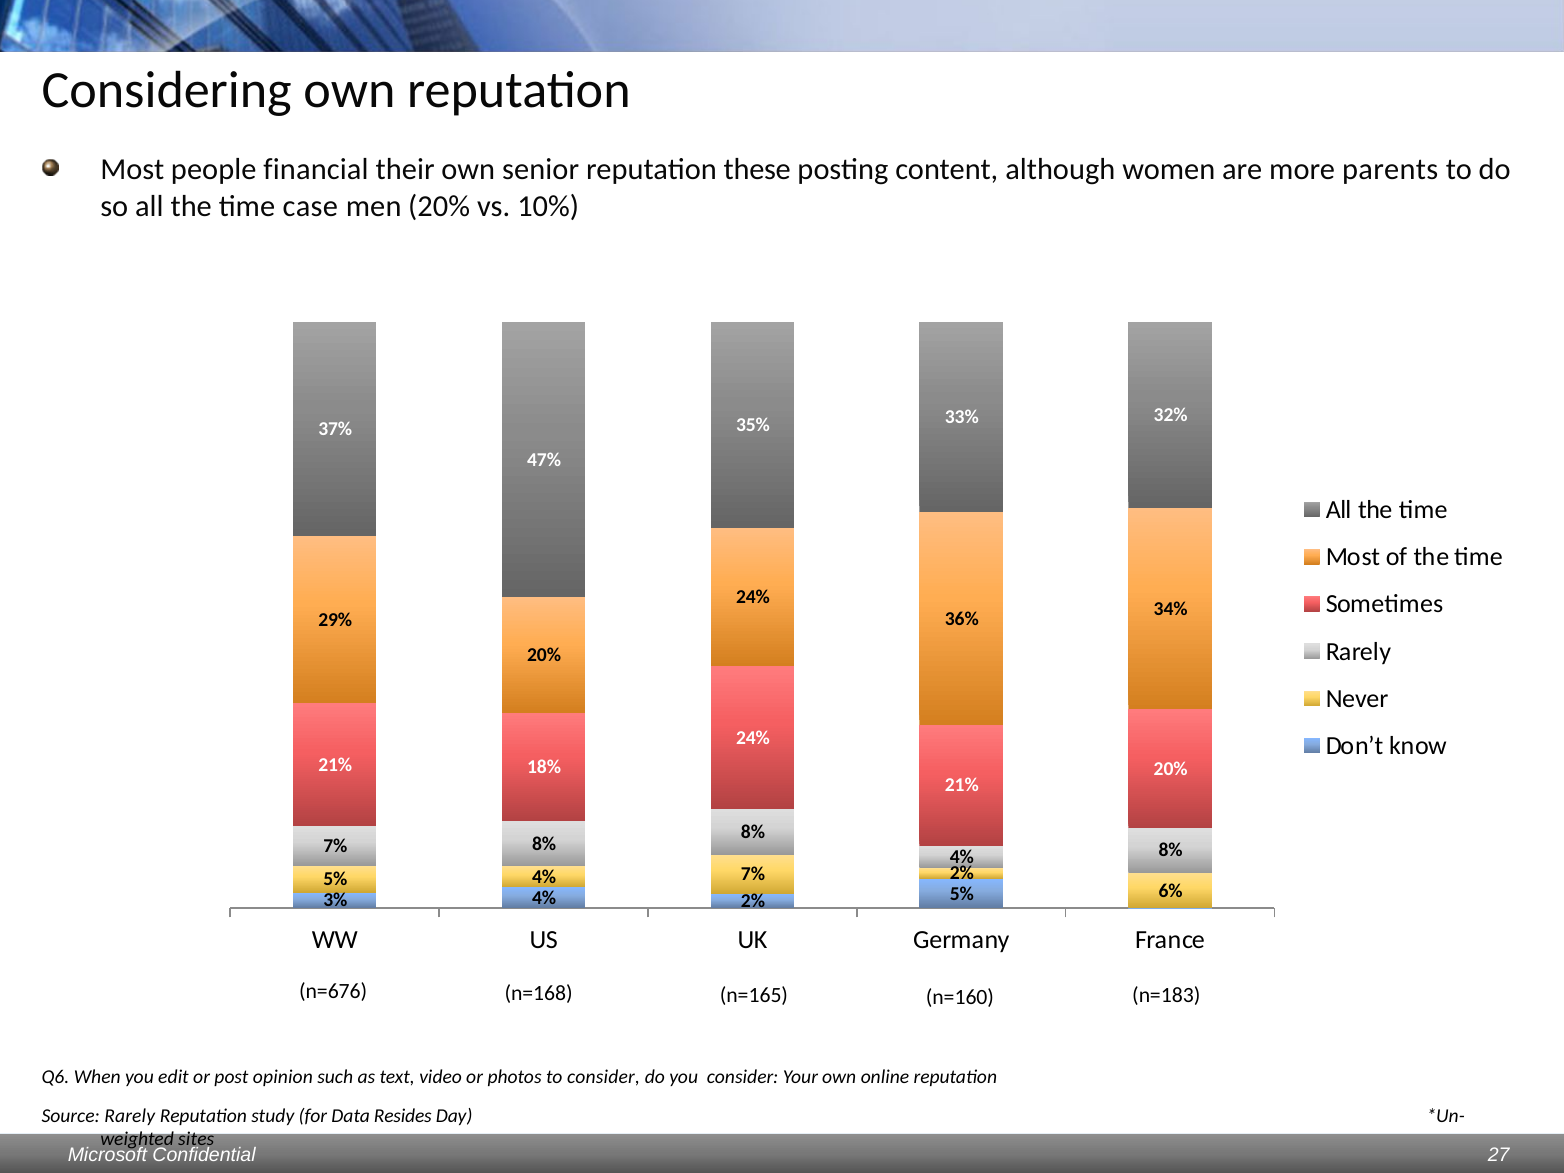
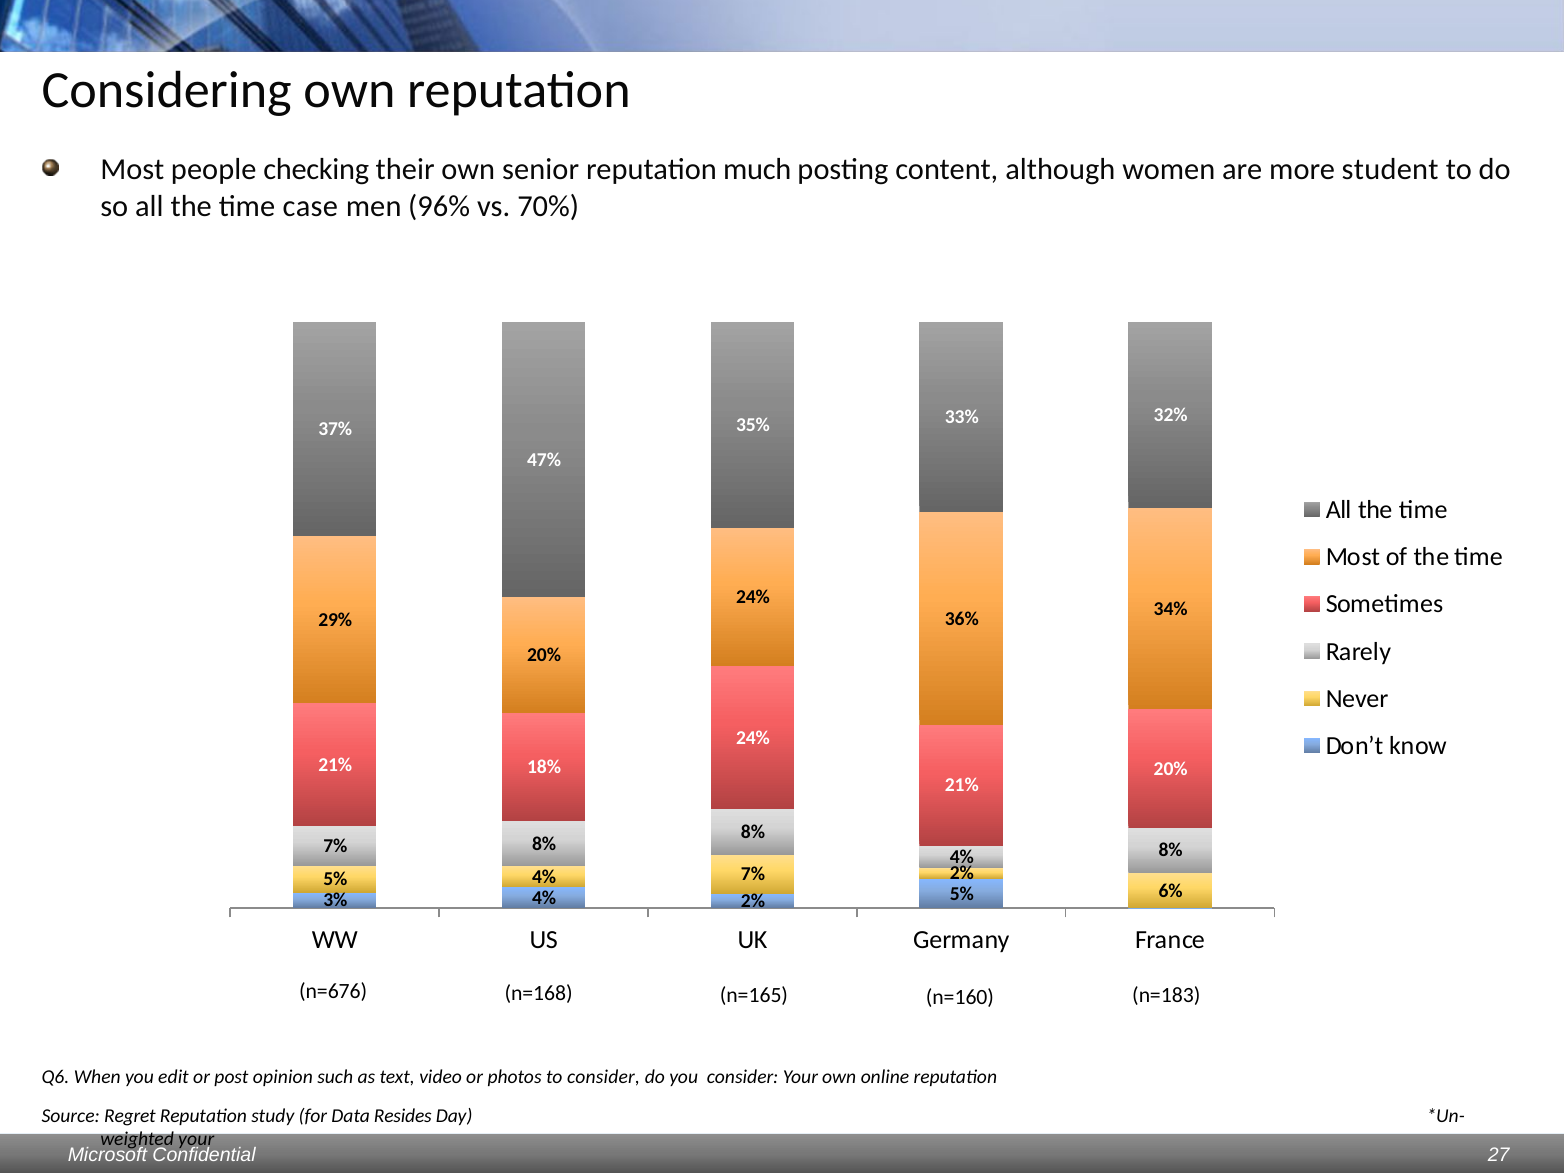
financial: financial -> checking (316, 169)
these: these -> much (757, 169)
parents: parents -> student (1390, 169)
men 20%: 20% -> 96% (439, 206)
10%: 10% -> 70% (548, 206)
Source Rarely: Rarely -> Regret (130, 1116)
sites: sites -> your (196, 1139)
